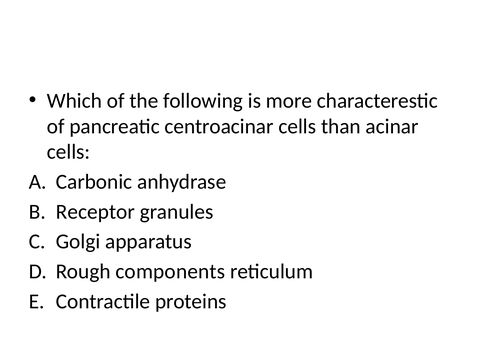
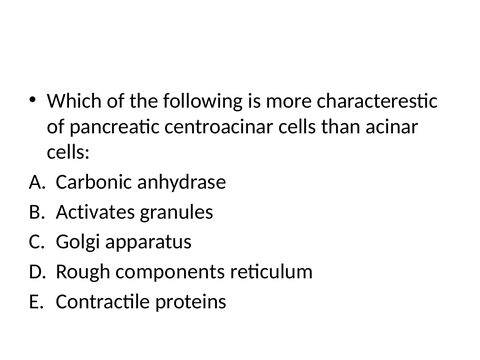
Receptor: Receptor -> Activates (95, 212)
